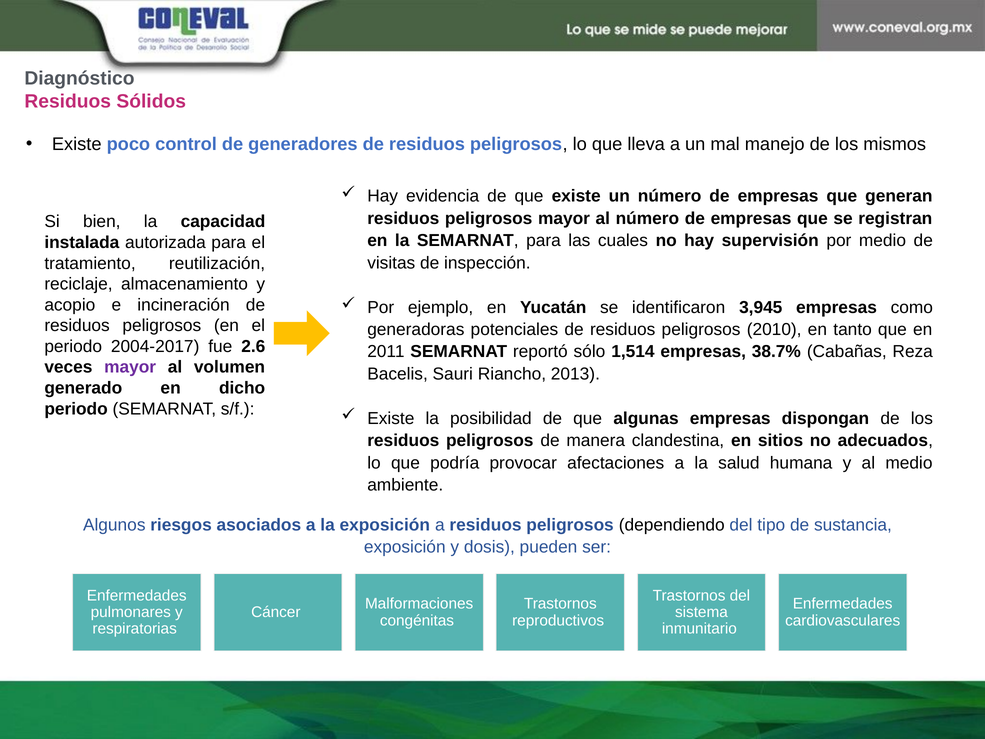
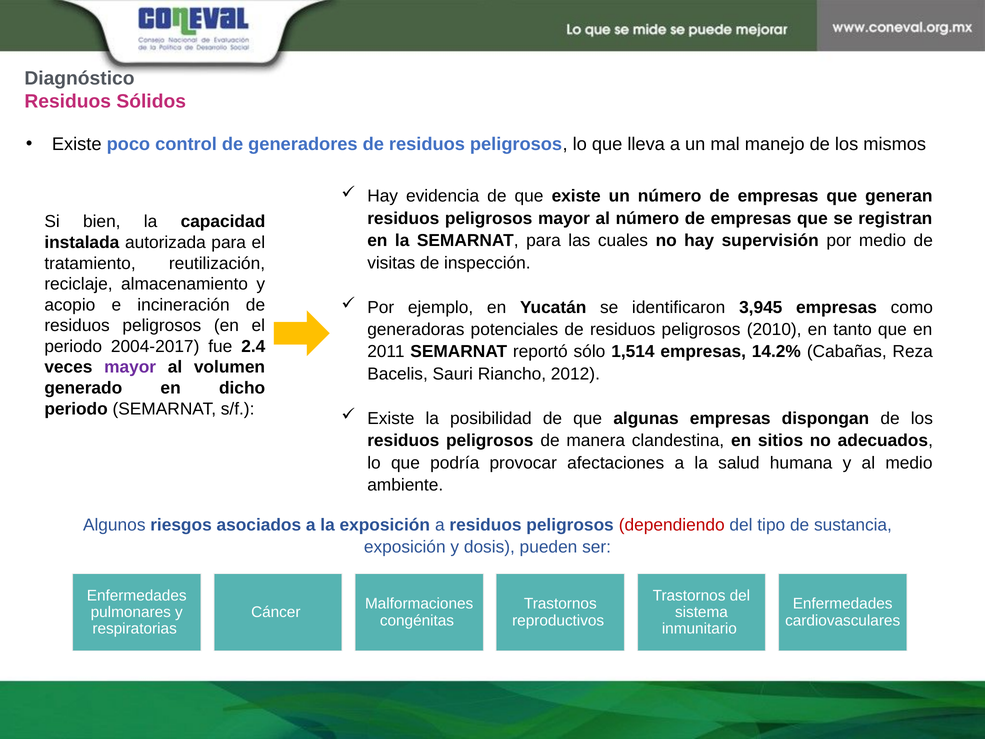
2.6: 2.6 -> 2.4 (253, 346)
38.7%: 38.7% -> 14.2% (776, 352)
2013: 2013 -> 2012 (575, 374)
dependiendo colour: black -> red (672, 525)
